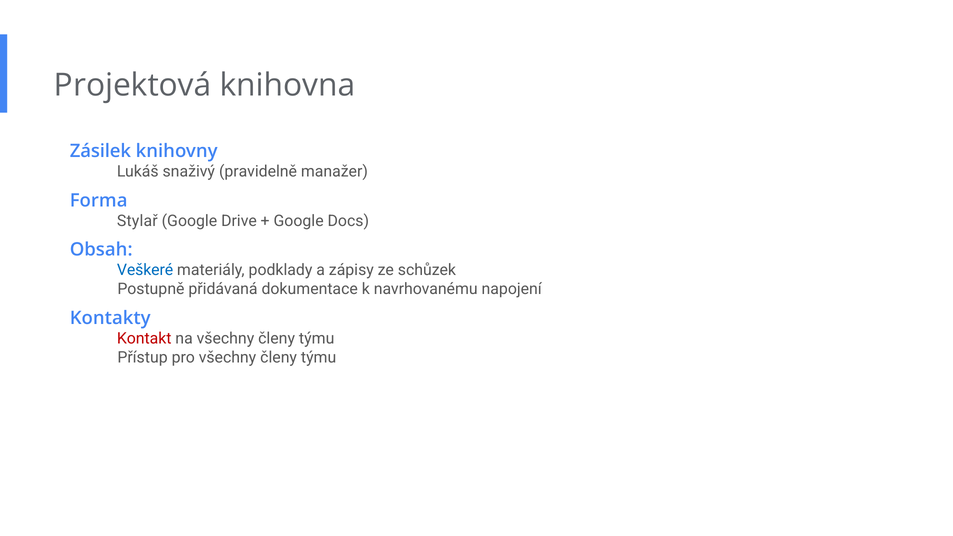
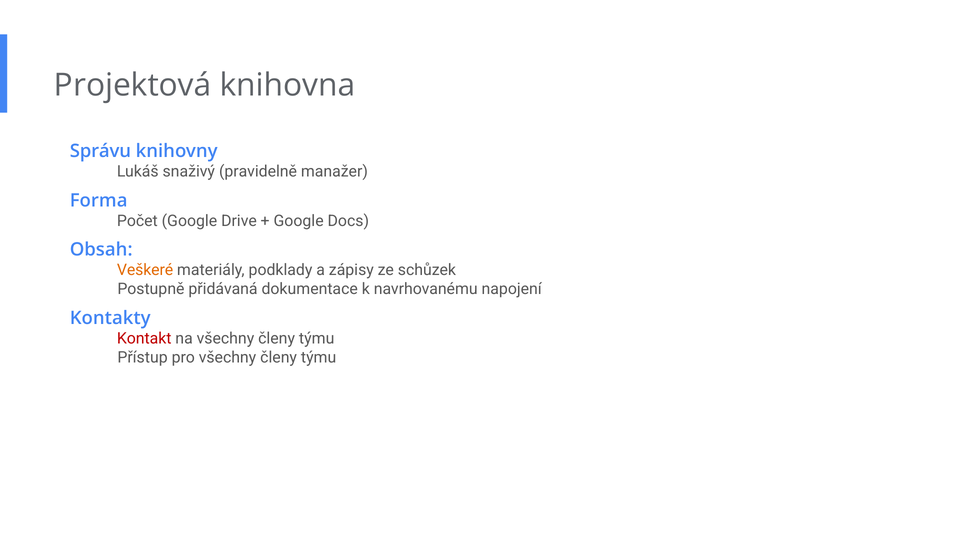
Zásilek: Zásilek -> Správu (100, 151)
Stylař: Stylař -> Počet (137, 221)
Veškeré colour: blue -> orange (145, 270)
